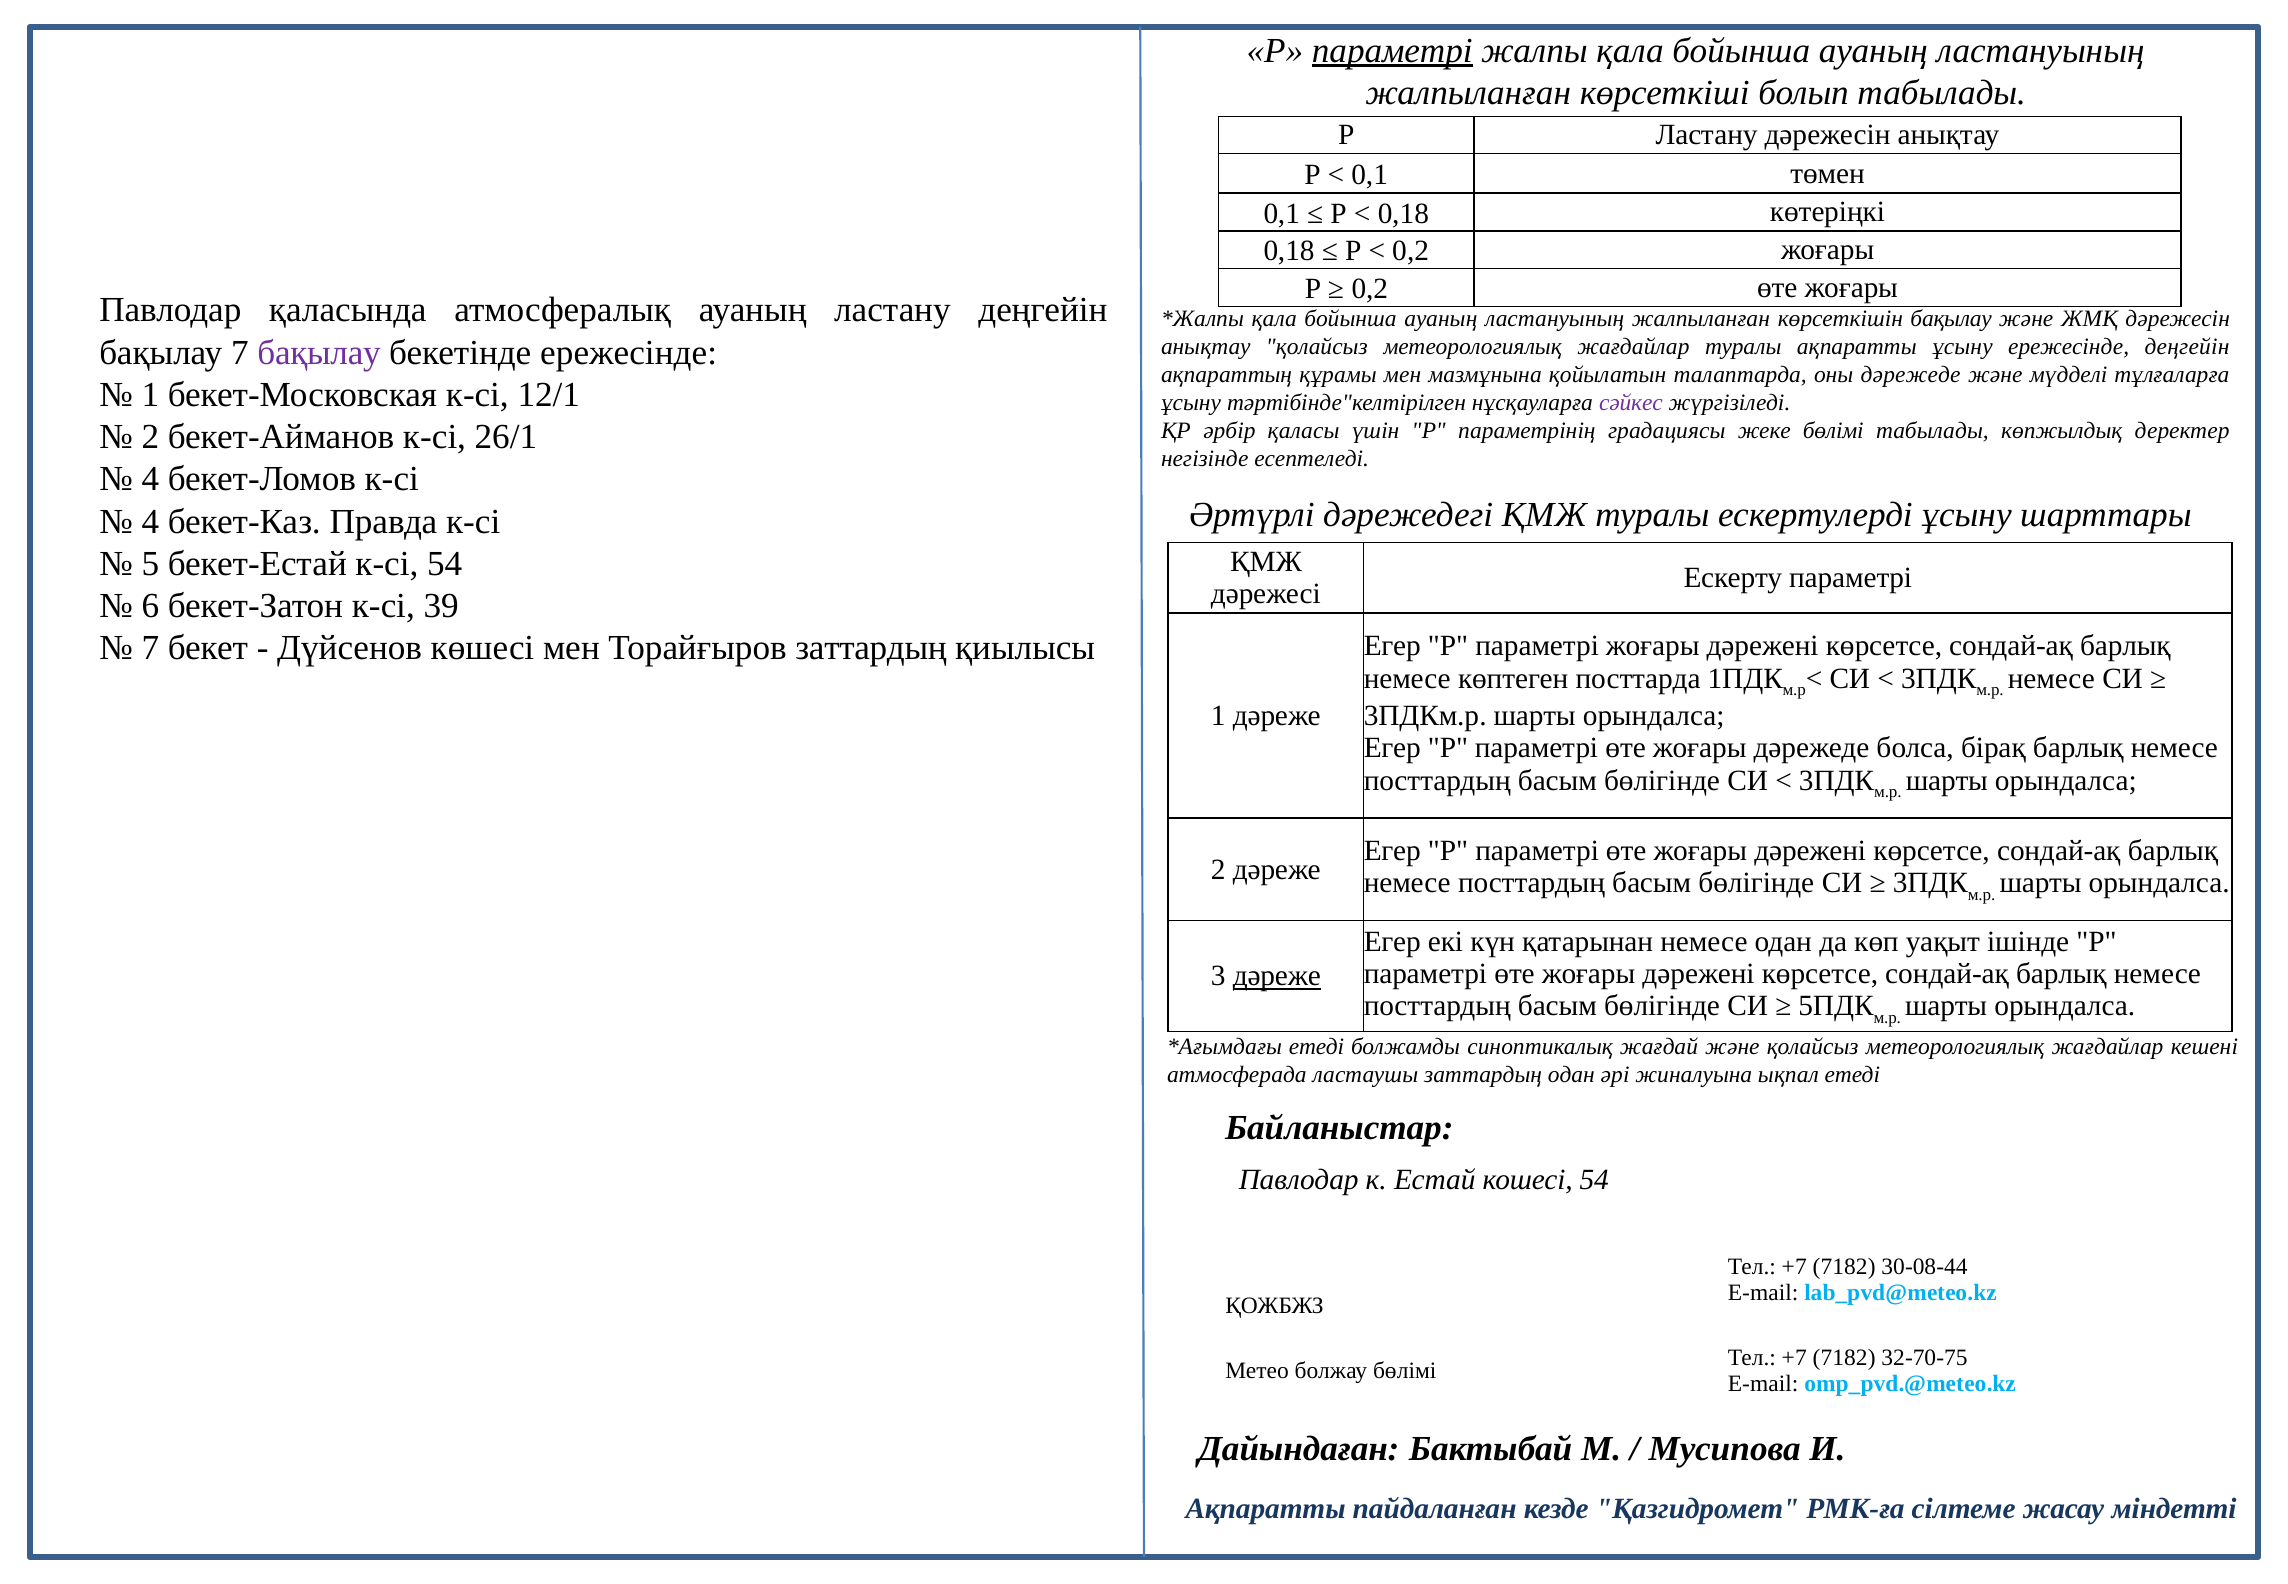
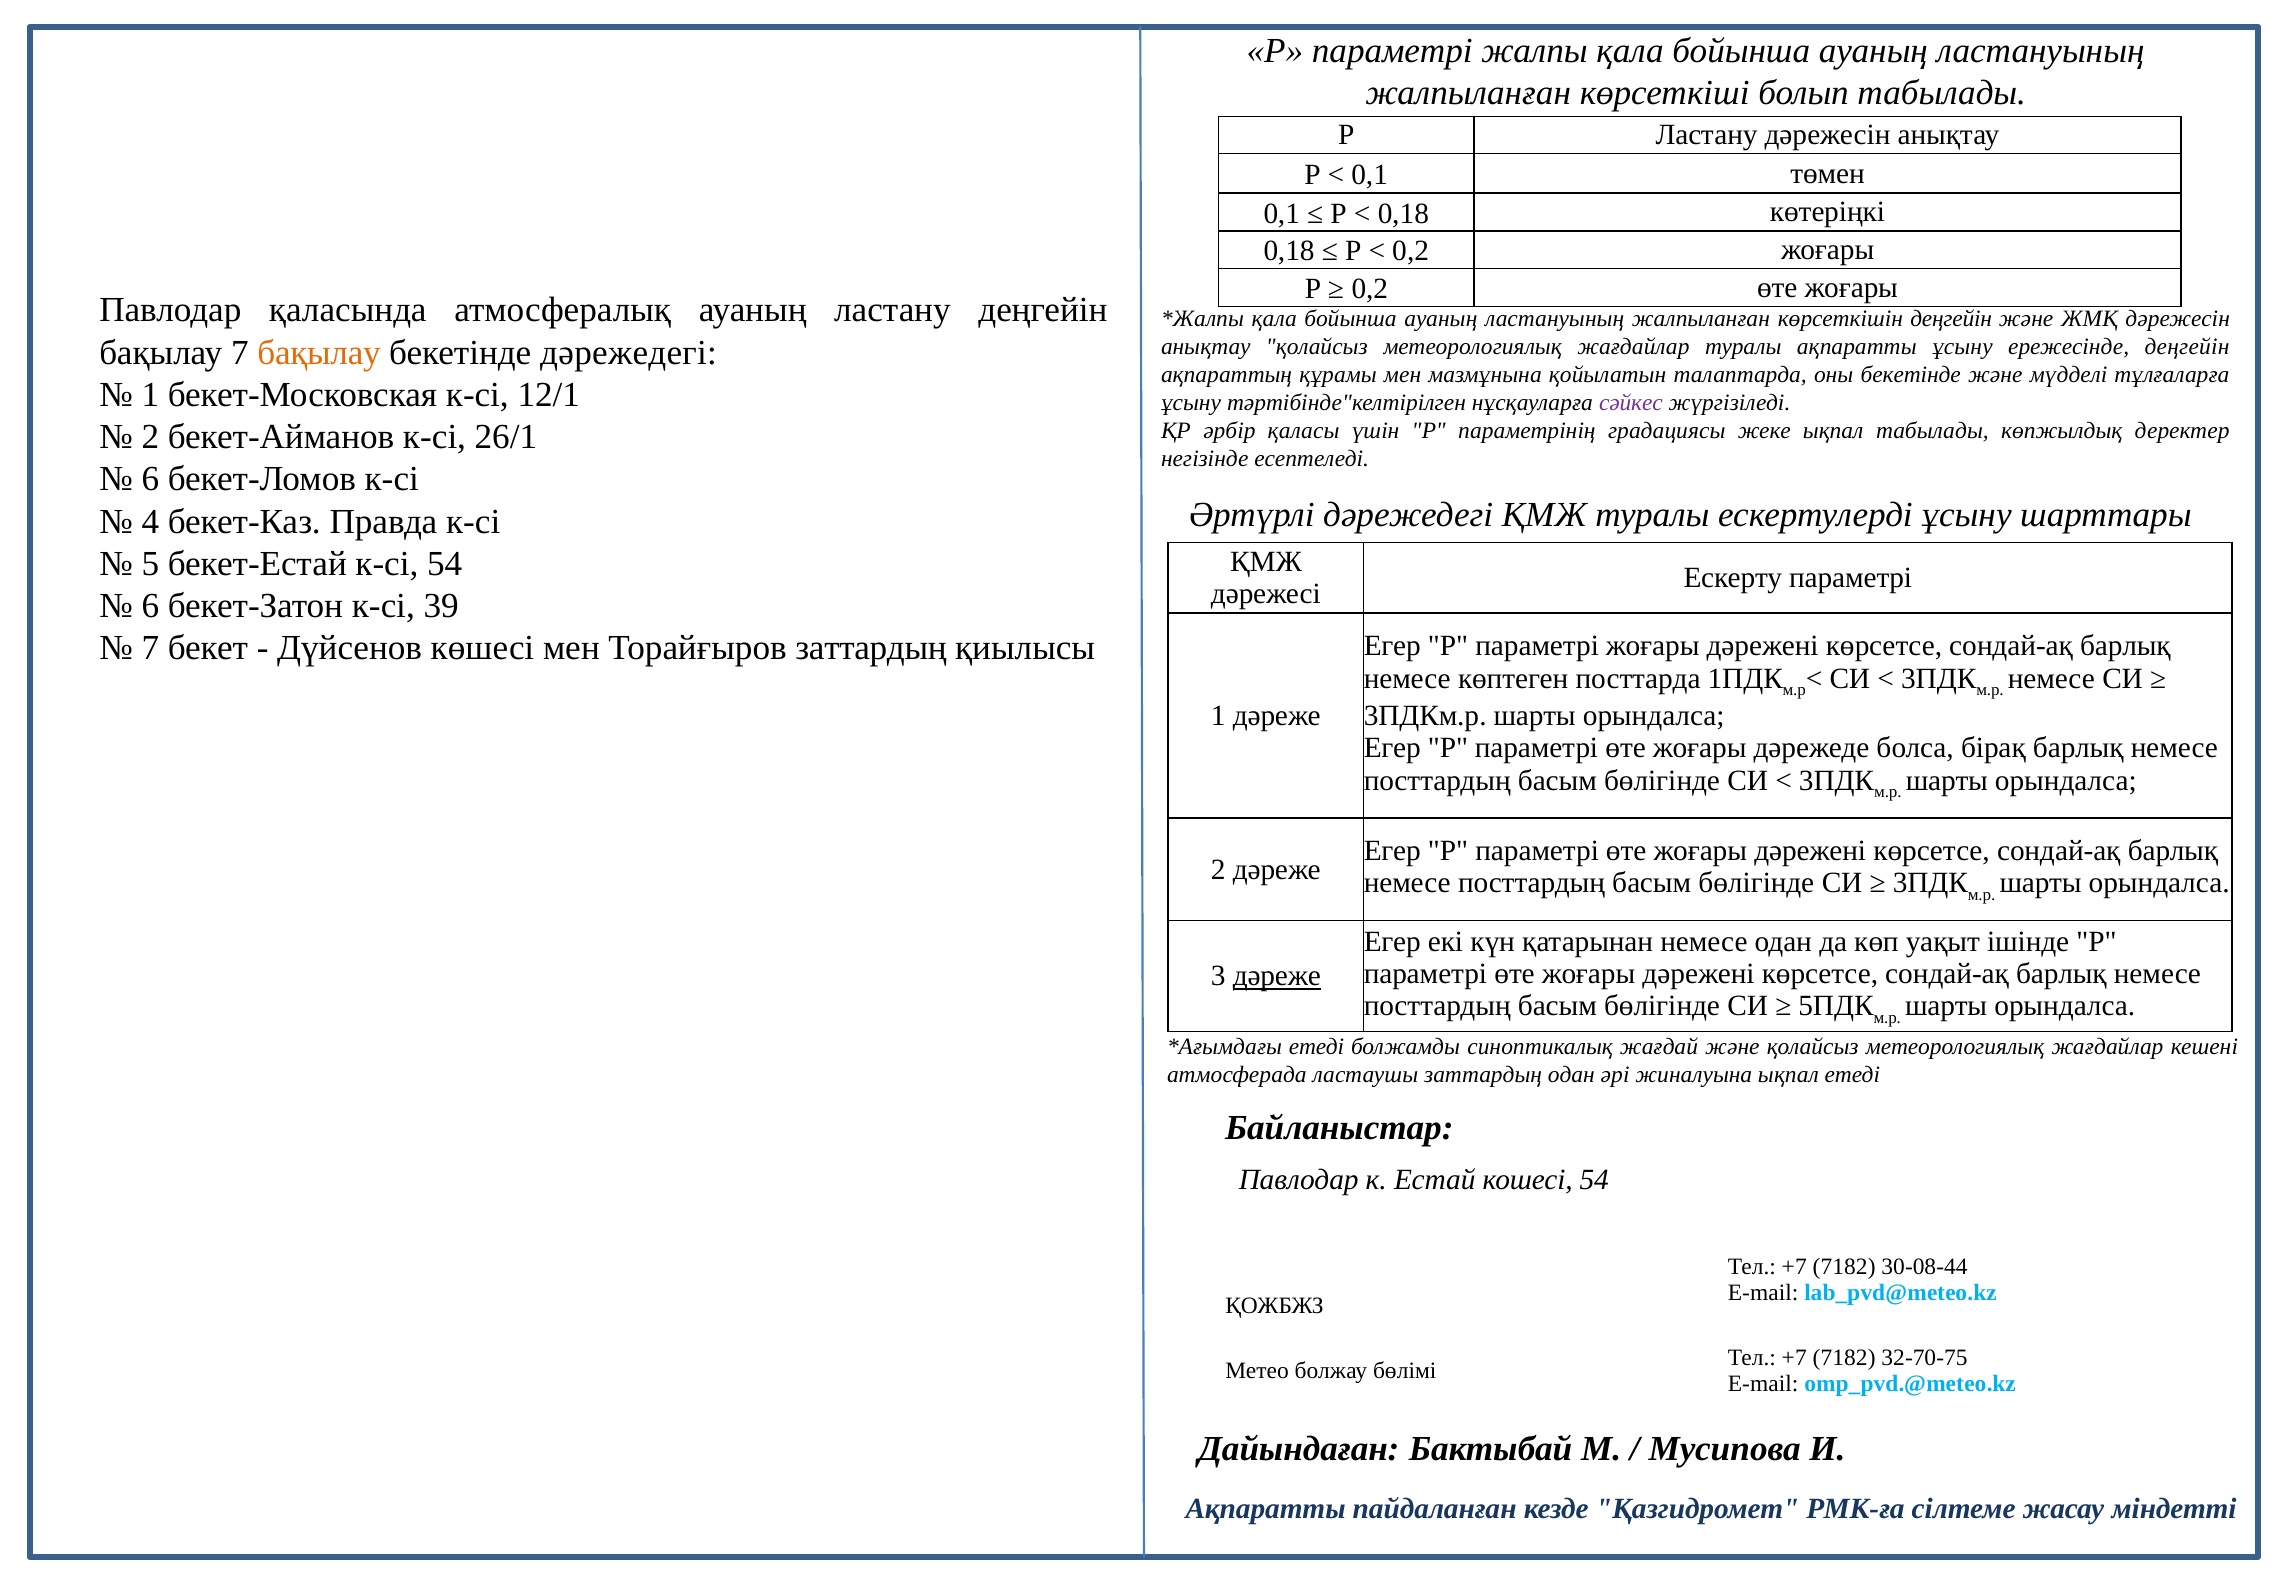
параметрі underline: present -> none (1392, 50)
көрсеткішін бақылау: бақылау -> деңгейін (1951, 318)
бақылау colour: purple -> orange (319, 353)
бекетінде ережесінде: ережесінде -> дәрежедегі (629, 353)
оны дәрежеде: дәрежеде -> бекетінде (1911, 375)
жеке бөлімі: бөлімі -> ықпал (1833, 431)
4: 4 -> 6 (150, 479)
